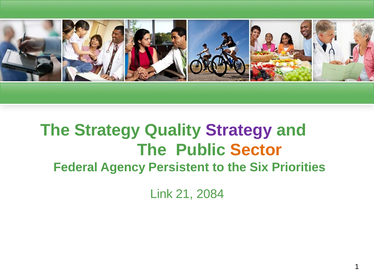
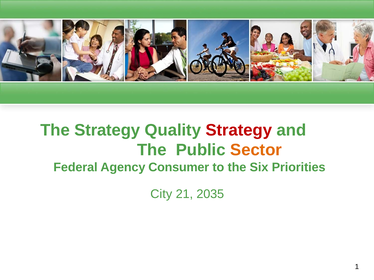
Strategy colour: purple -> red (239, 130)
Persistent: Persistent -> Consumer (179, 168)
Link: Link -> City (161, 194)
2084: 2084 -> 2035 (210, 194)
